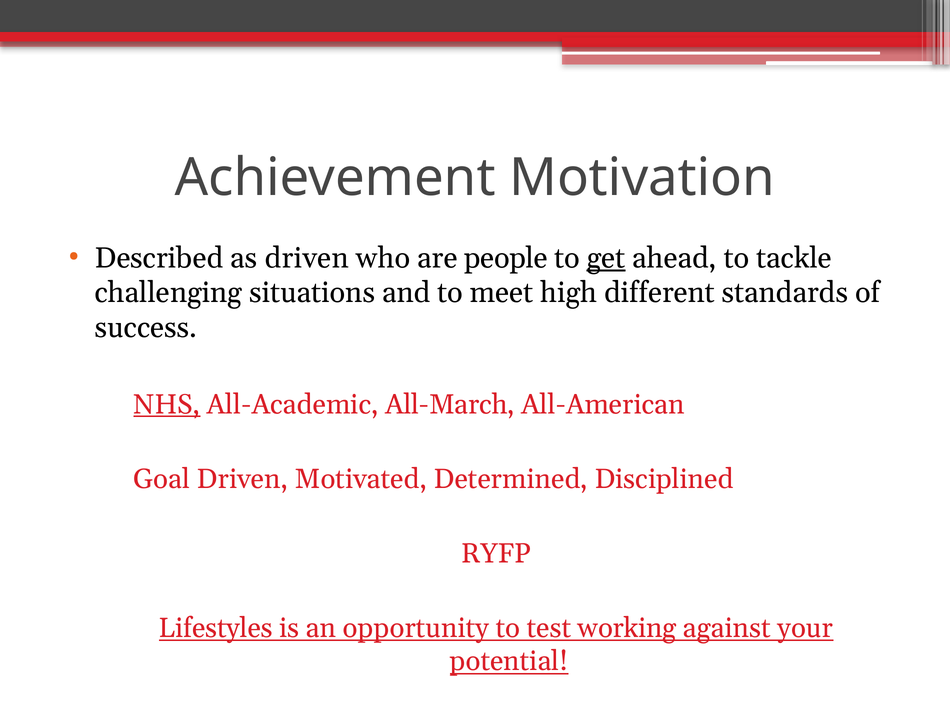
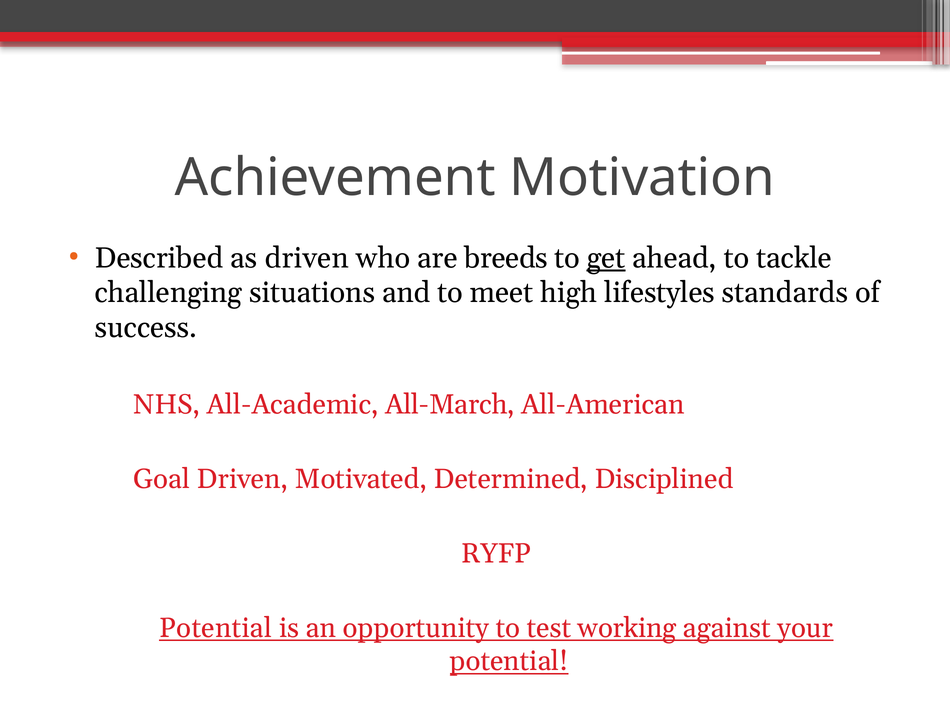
people: people -> breeds (506, 258)
different: different -> lifestyles (660, 293)
NHS underline: present -> none (167, 404)
Lifestyles: Lifestyles -> Potential (216, 627)
